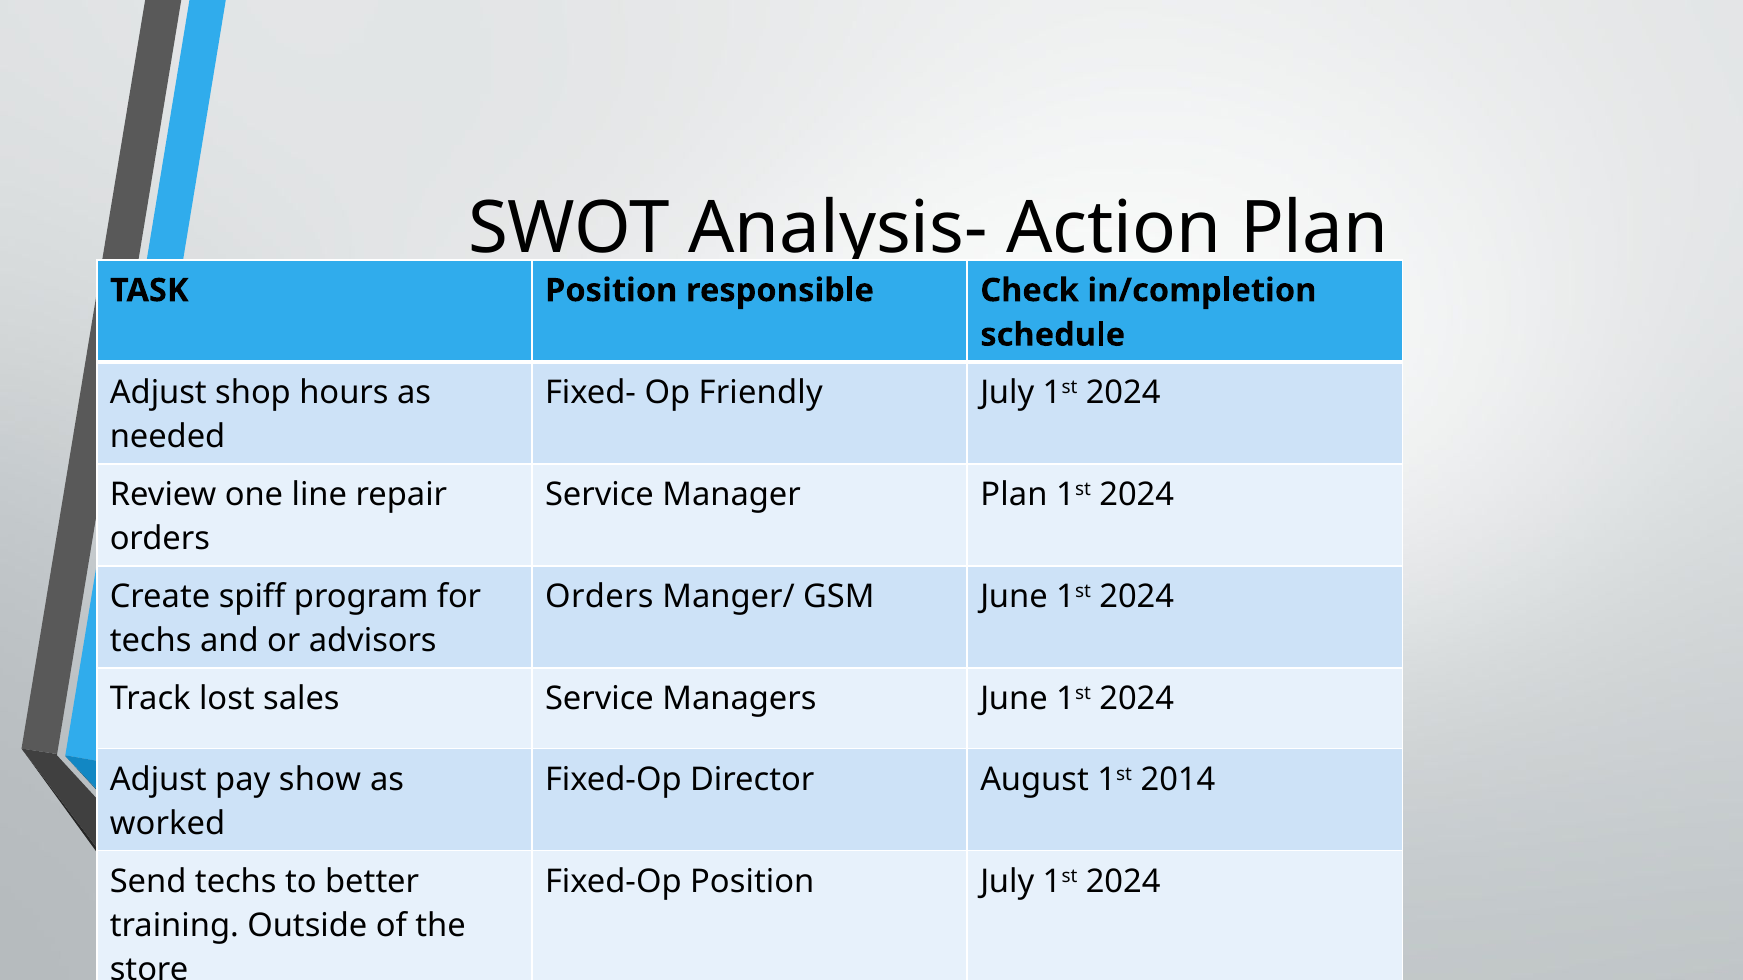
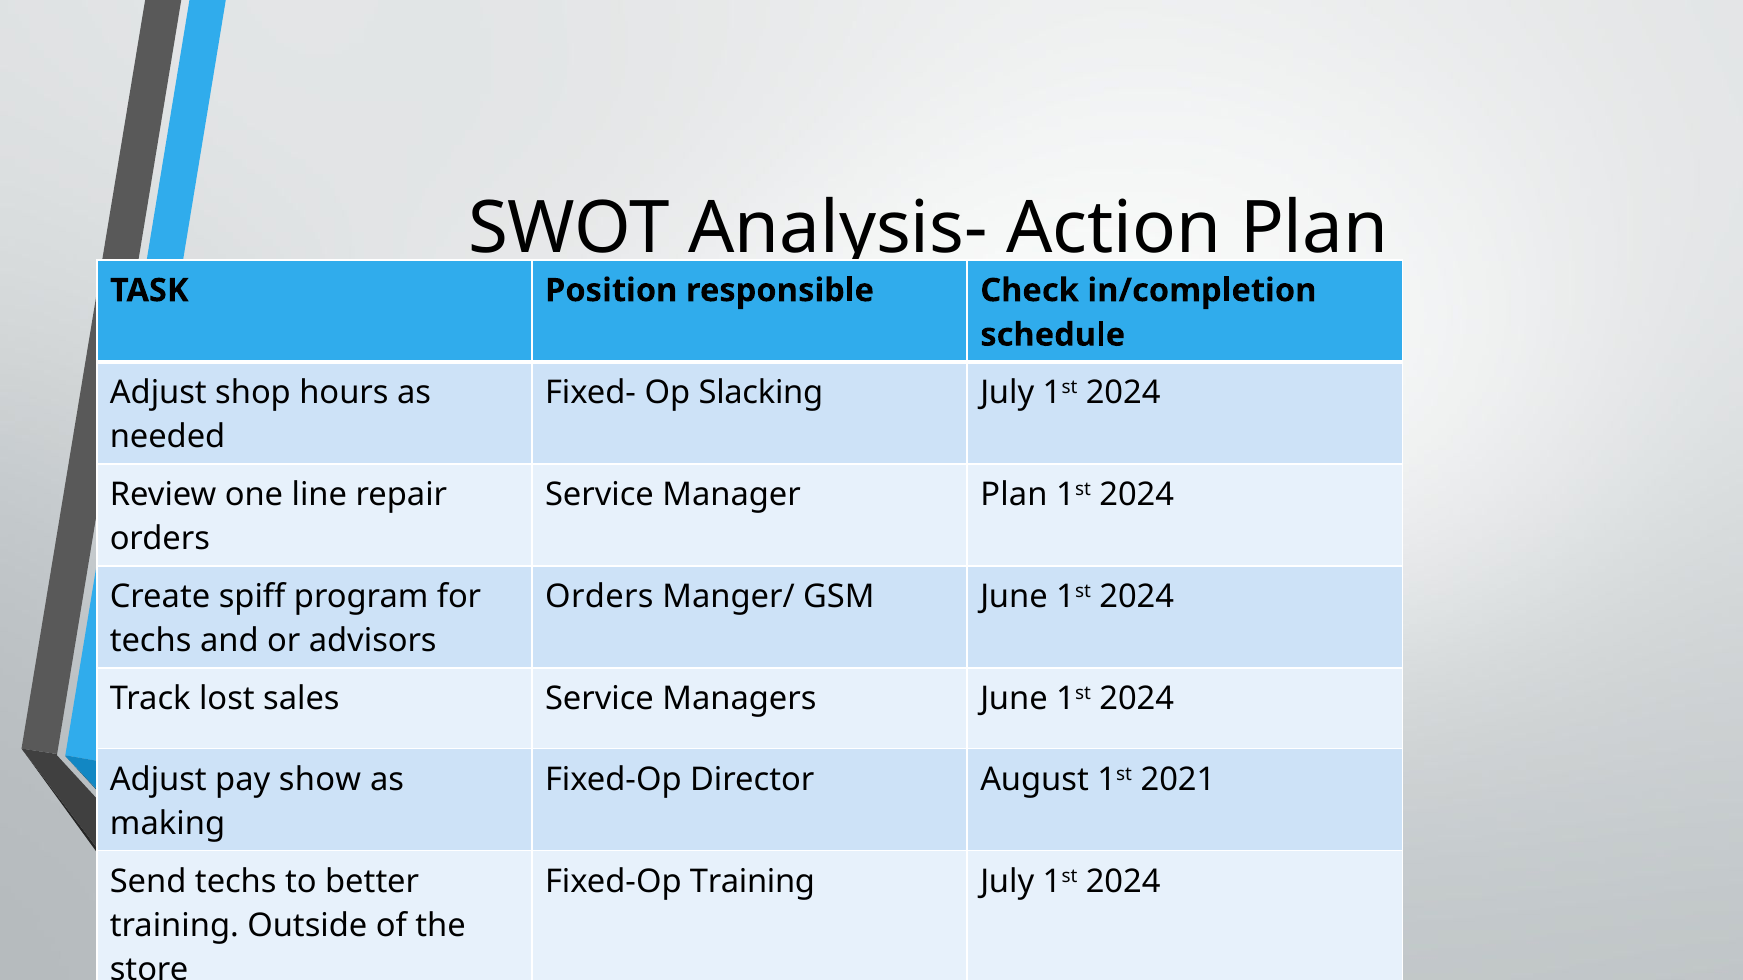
Friendly: Friendly -> Slacking (761, 393)
2014: 2014 -> 2021 (1178, 780)
worked: worked -> making (168, 824)
Fixed-Op Position: Position -> Training (752, 882)
